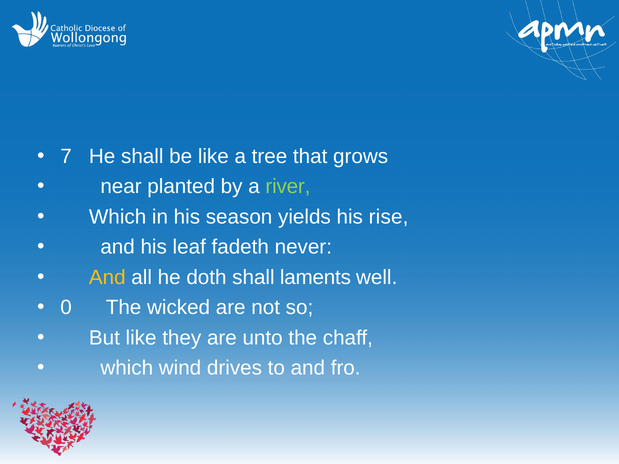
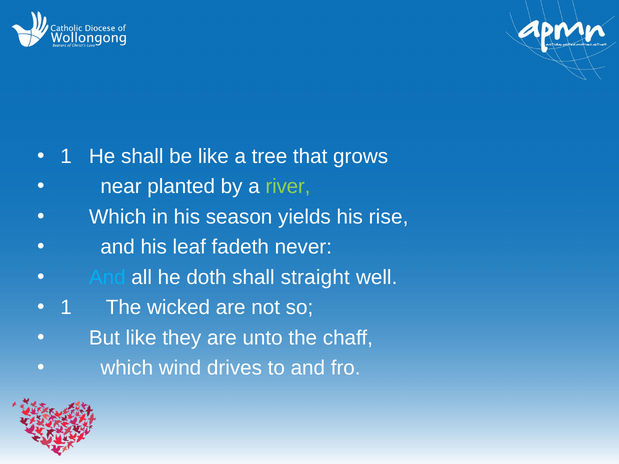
7: 7 -> 1 (66, 156)
And colour: yellow -> light blue (107, 278)
laments: laments -> straight (315, 278)
0: 0 -> 1 (66, 308)
